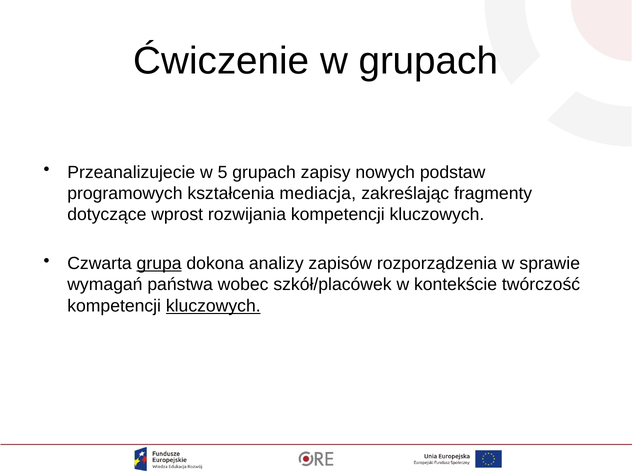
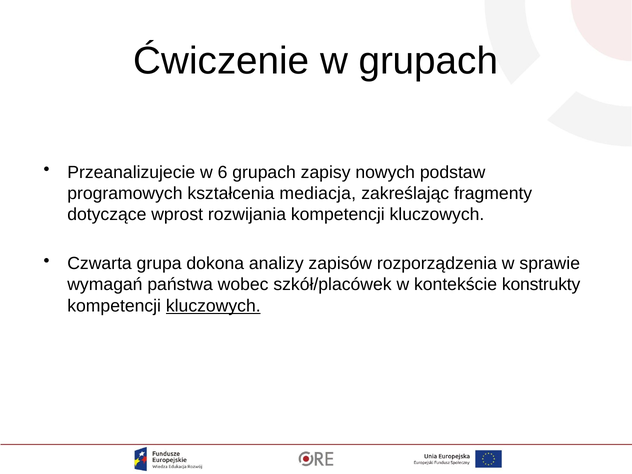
5: 5 -> 6 (223, 172)
grupa underline: present -> none (159, 264)
twórczość: twórczość -> konstrukty (541, 285)
